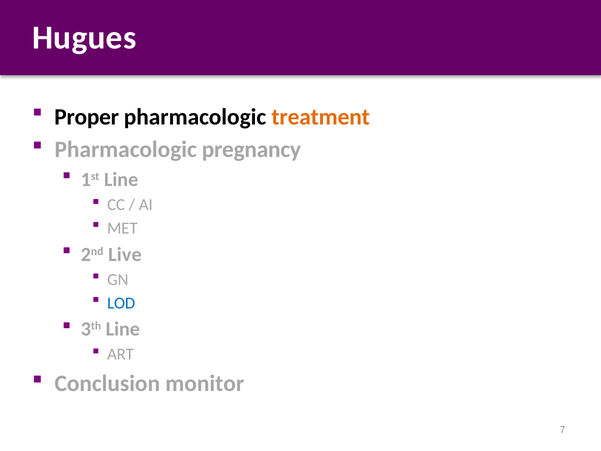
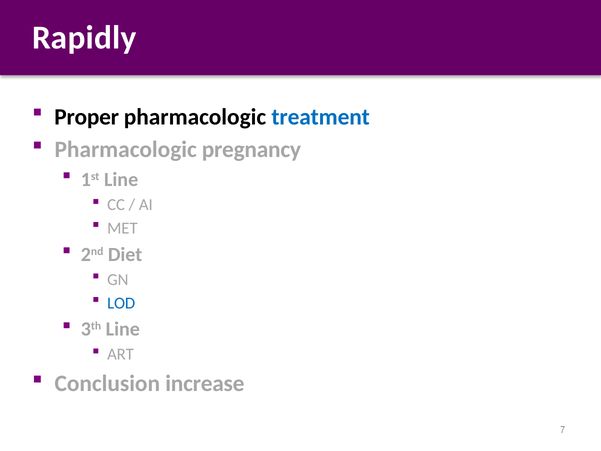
Hugues: Hugues -> Rapidly (84, 38)
treatment colour: orange -> blue (321, 117)
Live: Live -> Diet (125, 254)
monitor: monitor -> increase (205, 383)
